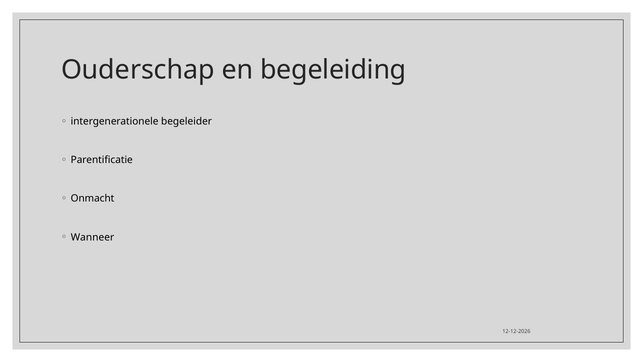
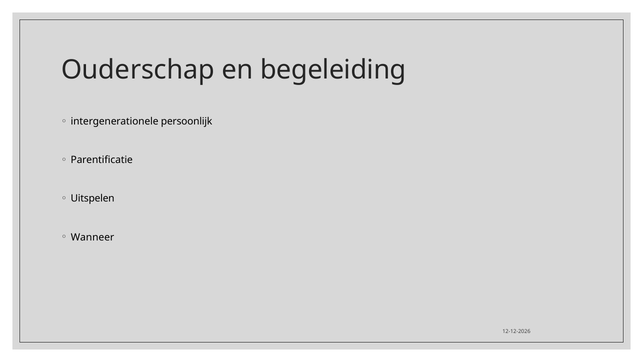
begeleider: begeleider -> persoonlijk (187, 121)
Onmacht: Onmacht -> Uitspelen (93, 198)
